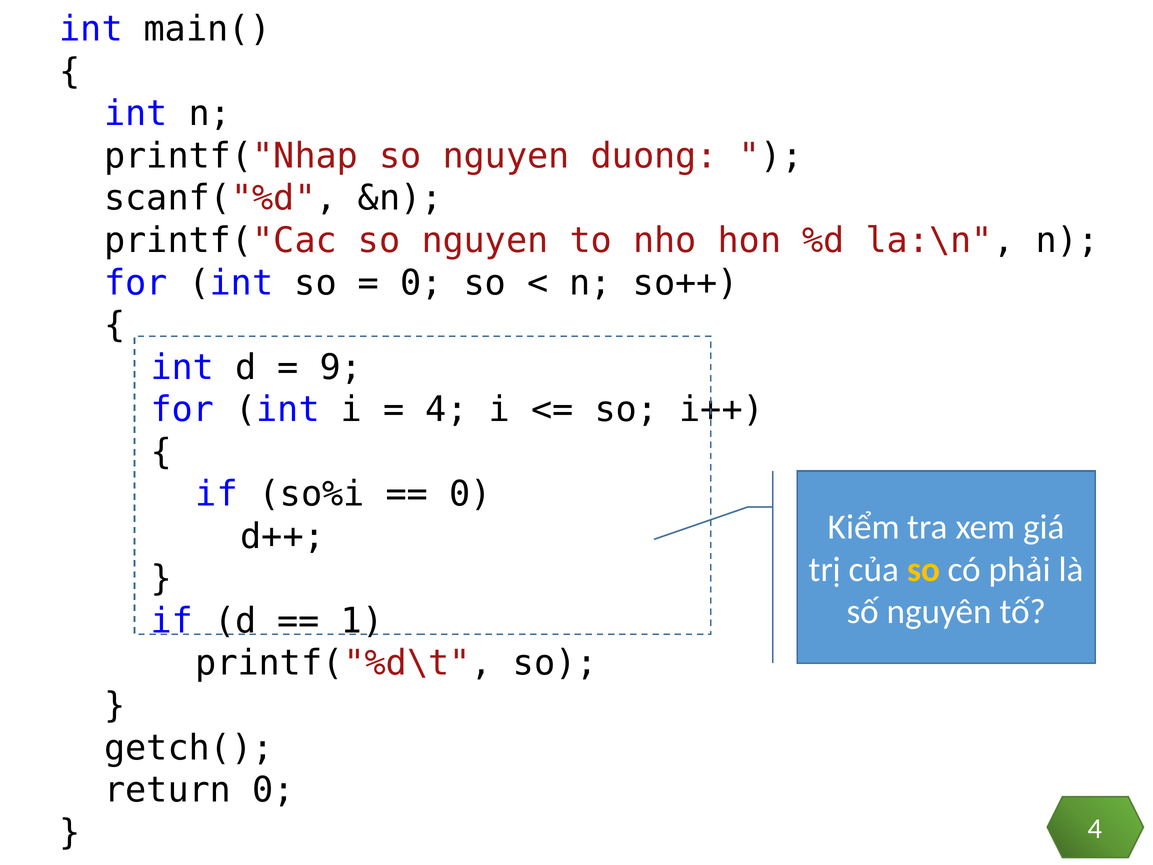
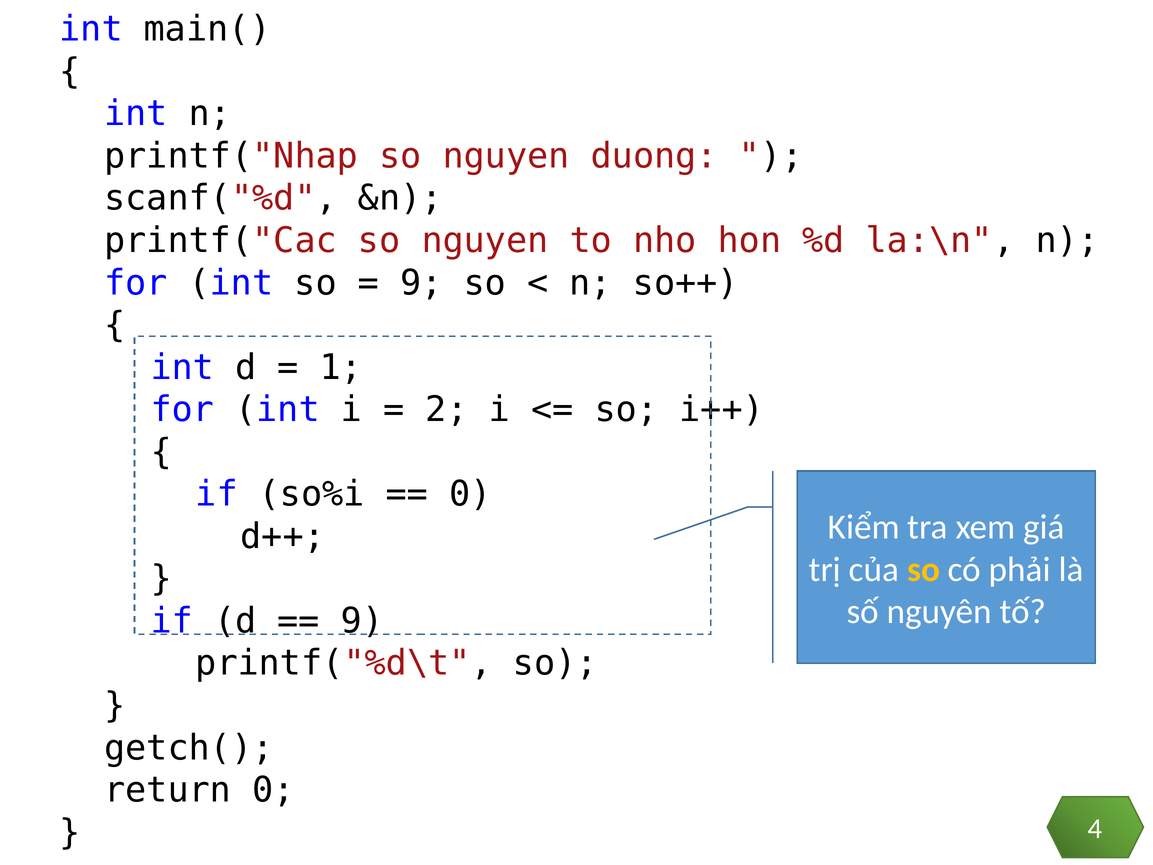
0: 0 -> 9 (421, 283)
9: 9 -> 1 (341, 367)
4: 4 -> 2 (447, 410)
1: 1 -> 9 (362, 621)
